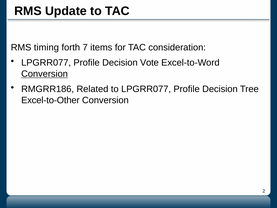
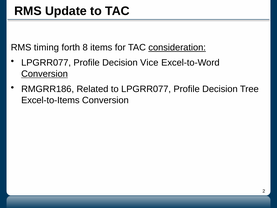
7: 7 -> 8 (85, 47)
consideration underline: none -> present (177, 47)
Vote: Vote -> Vice (149, 63)
Excel-to-Other: Excel-to-Other -> Excel-to-Items (50, 100)
